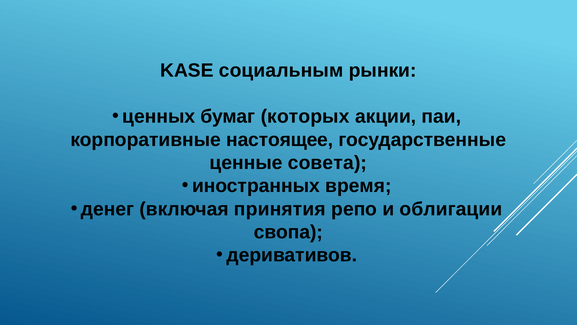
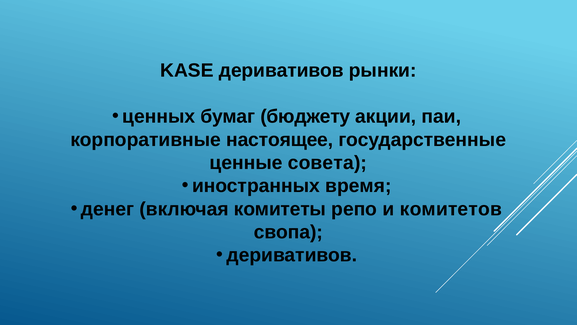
KASE социальным: социальным -> деривативов (281, 70)
которых: которых -> бюджету (305, 116)
принятия: принятия -> комитеты (280, 209)
облигации: облигации -> комитетов (451, 209)
